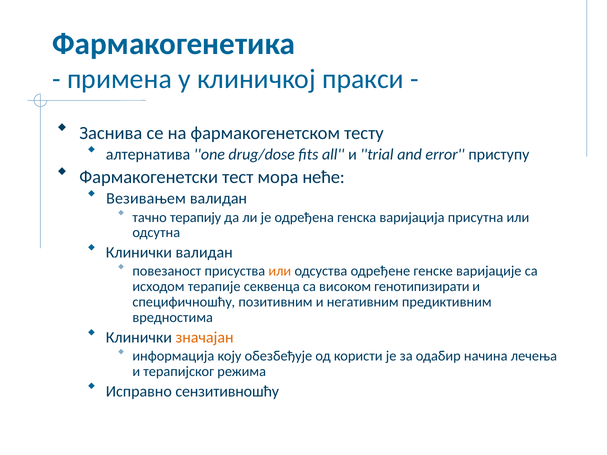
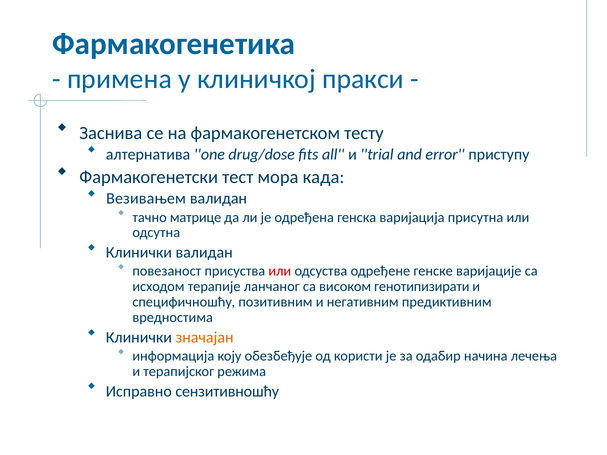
неће: неће -> када (323, 177)
терапију: терапију -> матрице (196, 217)
или colour: orange -> red (280, 271)
секвенца: секвенца -> ланчаног (272, 287)
